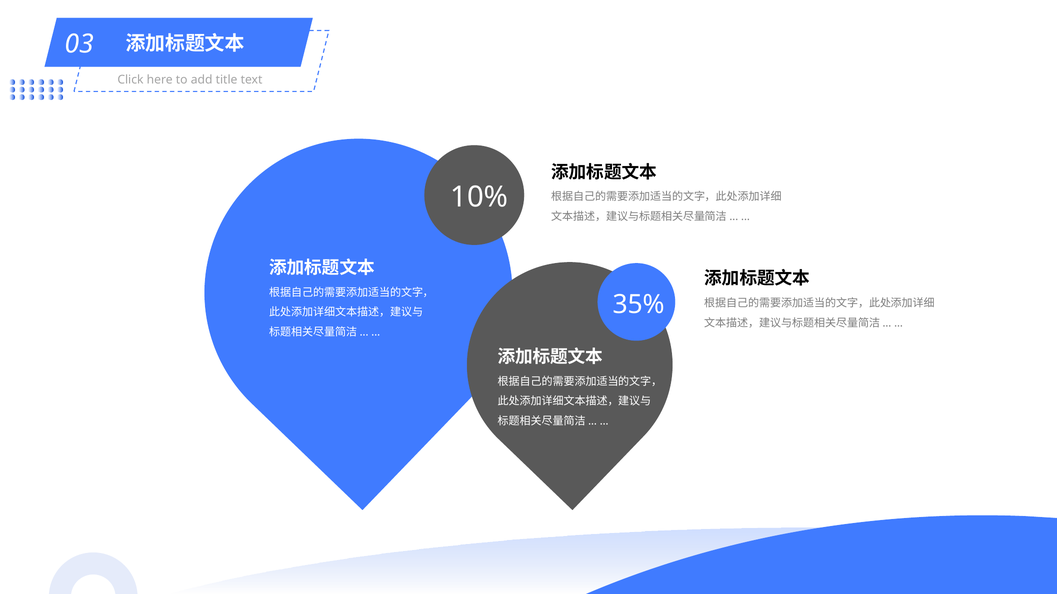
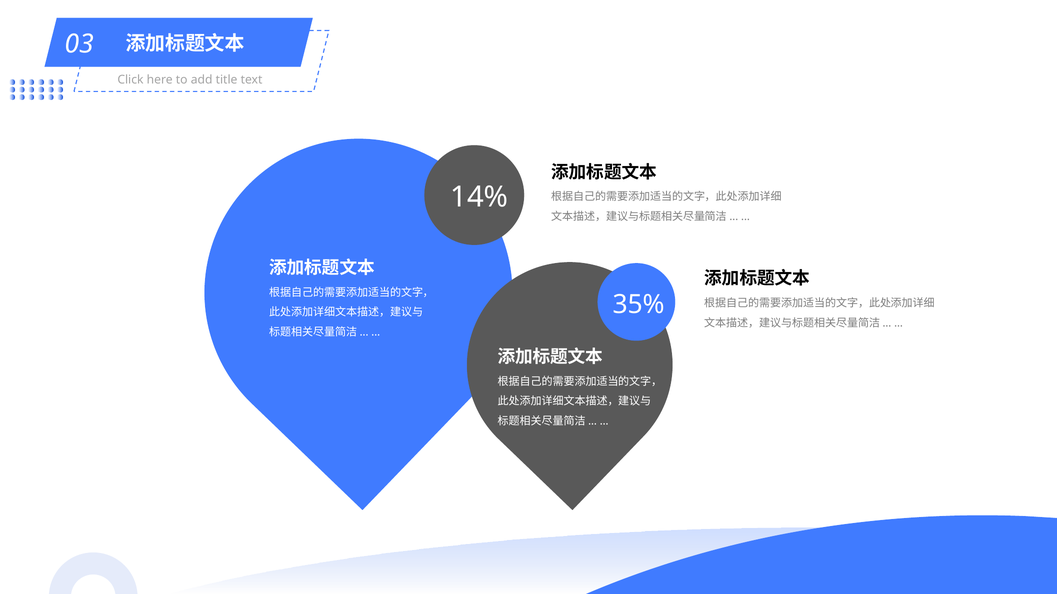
10%: 10% -> 14% (479, 197)
